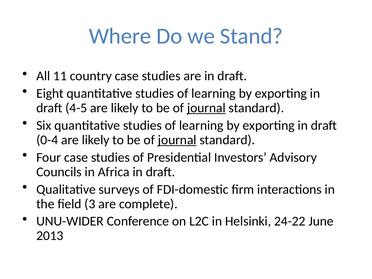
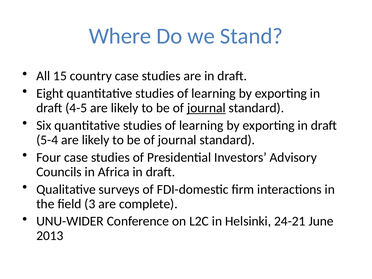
11: 11 -> 15 (60, 76)
0-4: 0-4 -> 5-4 (47, 140)
journal underline: present -> none (177, 140)
24-22: 24-22 -> 24-21 (290, 221)
